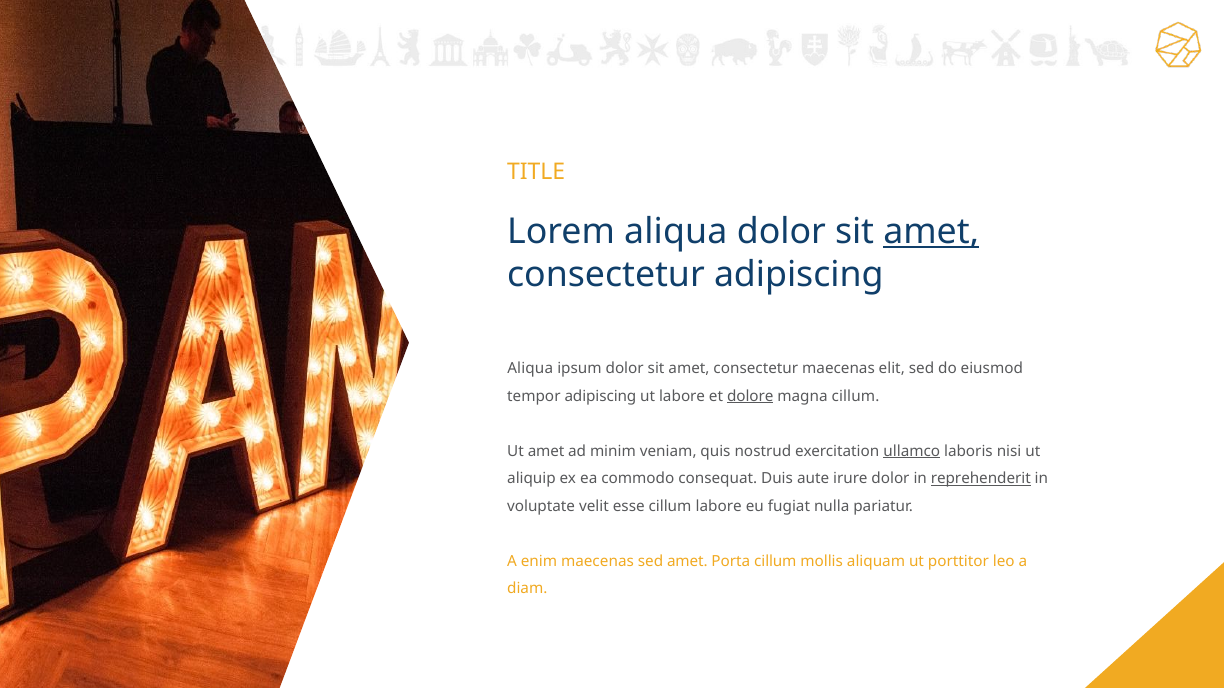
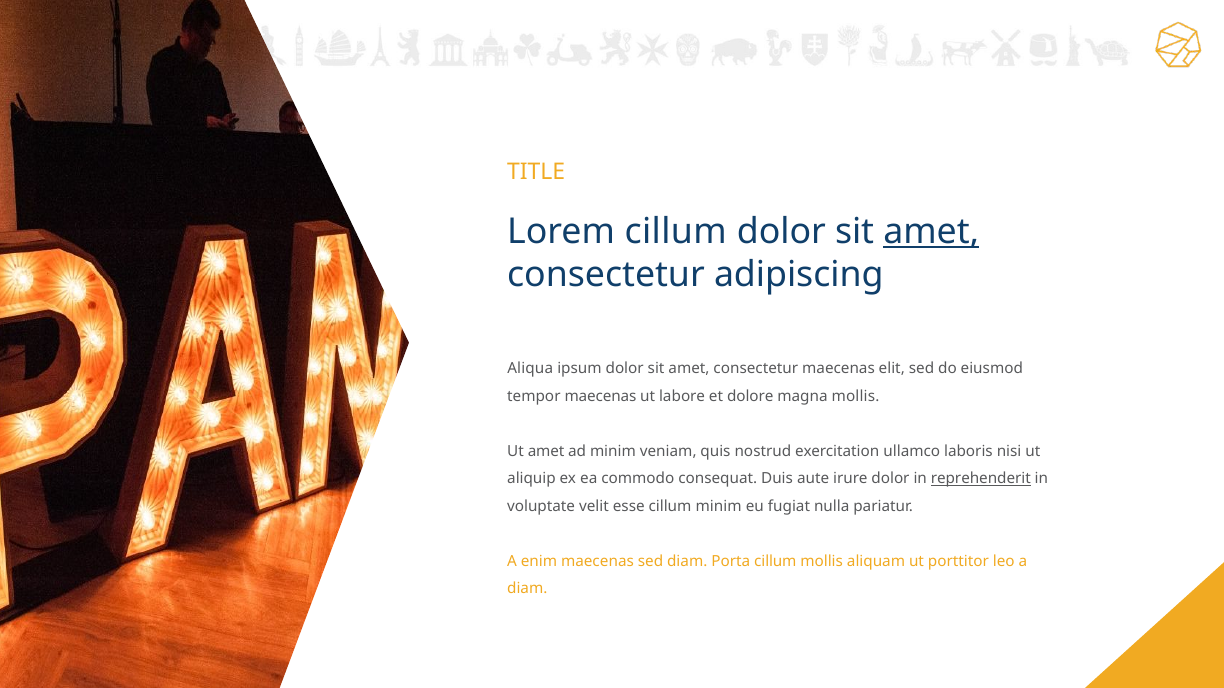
Lorem aliqua: aliqua -> cillum (676, 232)
tempor adipiscing: adipiscing -> maecenas (600, 396)
dolore underline: present -> none (750, 396)
magna cillum: cillum -> mollis (855, 396)
ullamco underline: present -> none (912, 451)
cillum labore: labore -> minim (719, 507)
sed amet: amet -> diam (687, 562)
